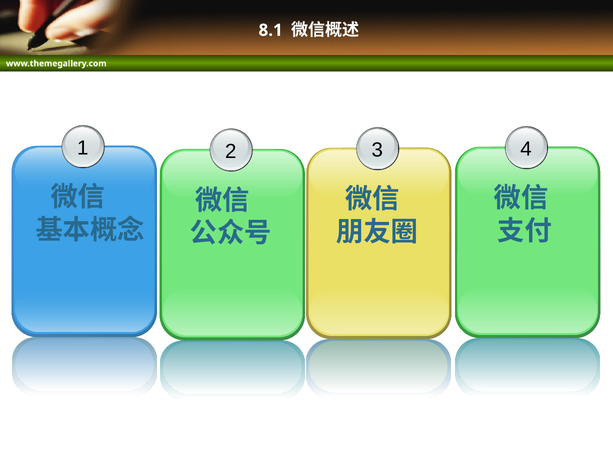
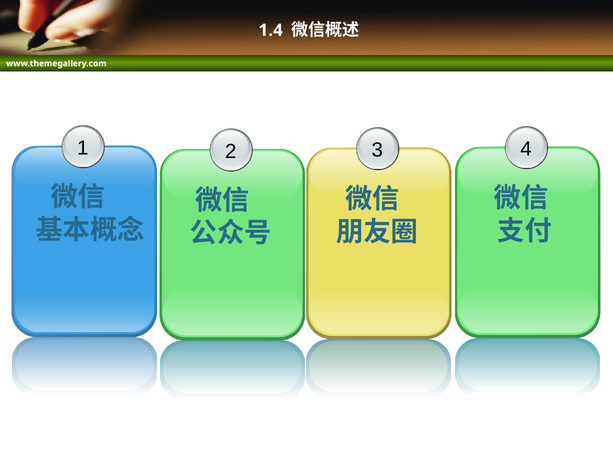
8.1: 8.1 -> 1.4 (271, 30)
